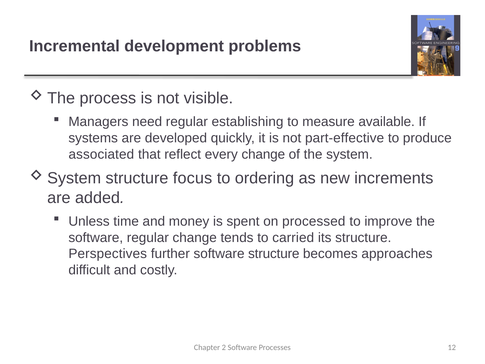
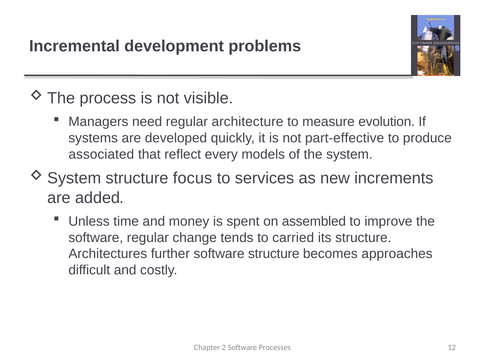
establishing: establishing -> architecture (247, 122)
available: available -> evolution (387, 122)
every change: change -> models (263, 154)
ordering: ordering -> services (265, 178)
processed: processed -> assembled (314, 221)
Perspectives: Perspectives -> Architectures (108, 254)
